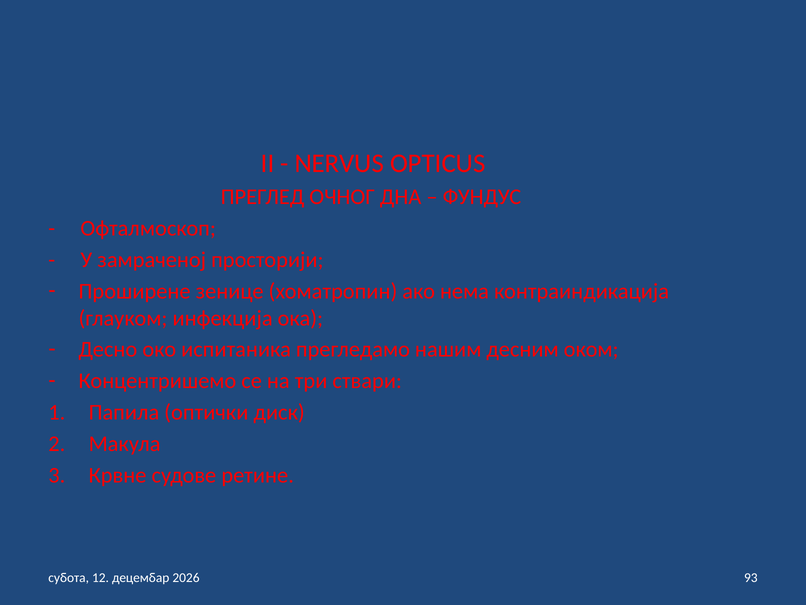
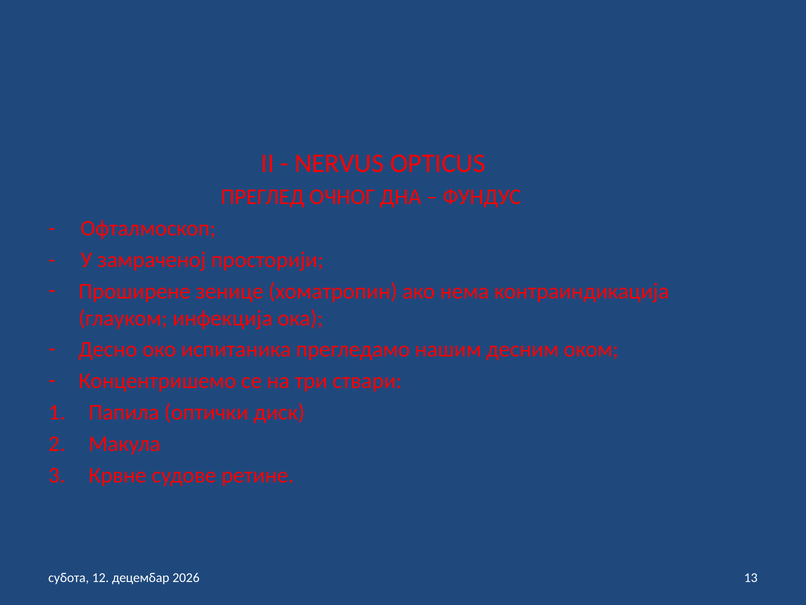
93: 93 -> 13 (751, 577)
